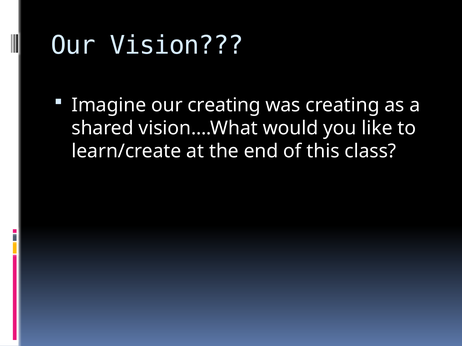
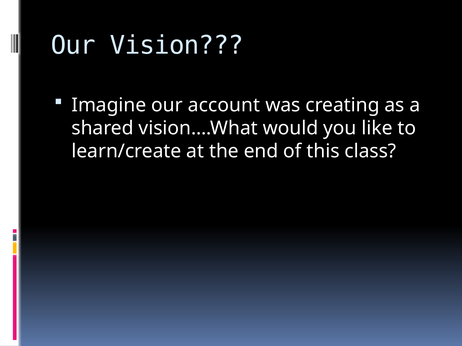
our creating: creating -> account (224, 105)
